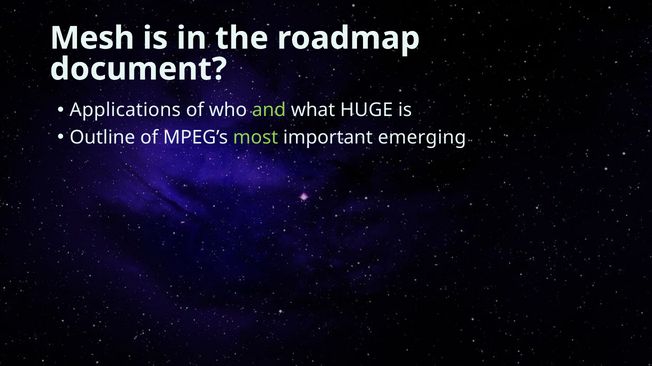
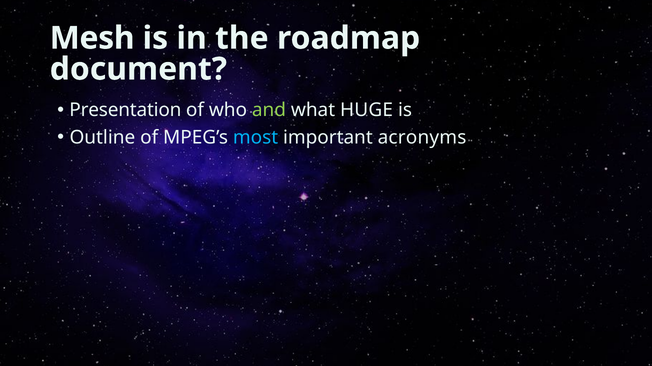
Applications: Applications -> Presentation (125, 110)
most colour: light green -> light blue (256, 138)
emerging: emerging -> acronyms (422, 138)
